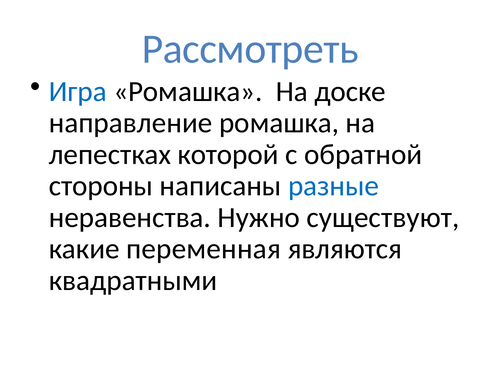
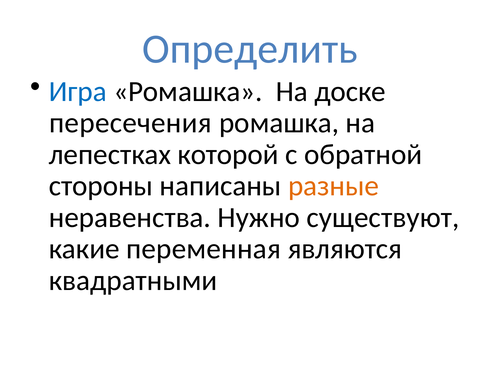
Рассмотреть: Рассмотреть -> Определить (250, 49)
направление: направление -> пересечения (130, 123)
разные colour: blue -> orange (334, 186)
